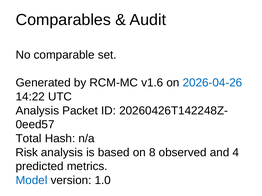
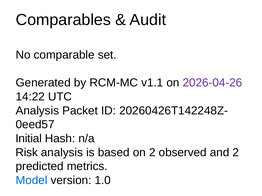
v1.6: v1.6 -> v1.1 (152, 83)
2026-04-26 colour: blue -> purple (212, 83)
Total: Total -> Initial (29, 139)
on 8: 8 -> 2 (152, 153)
and 4: 4 -> 2 (236, 153)
